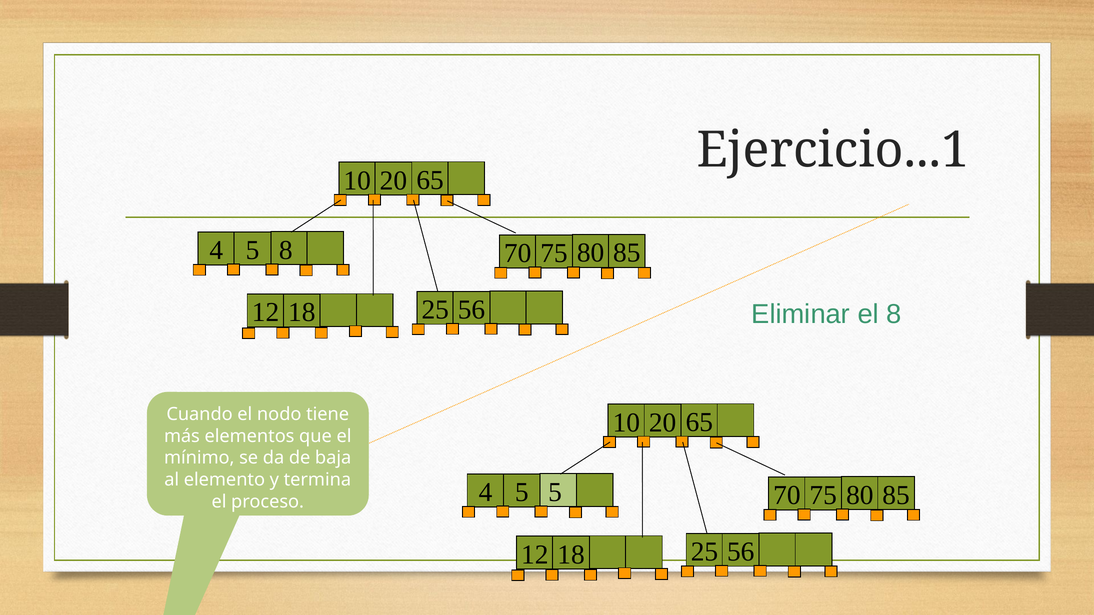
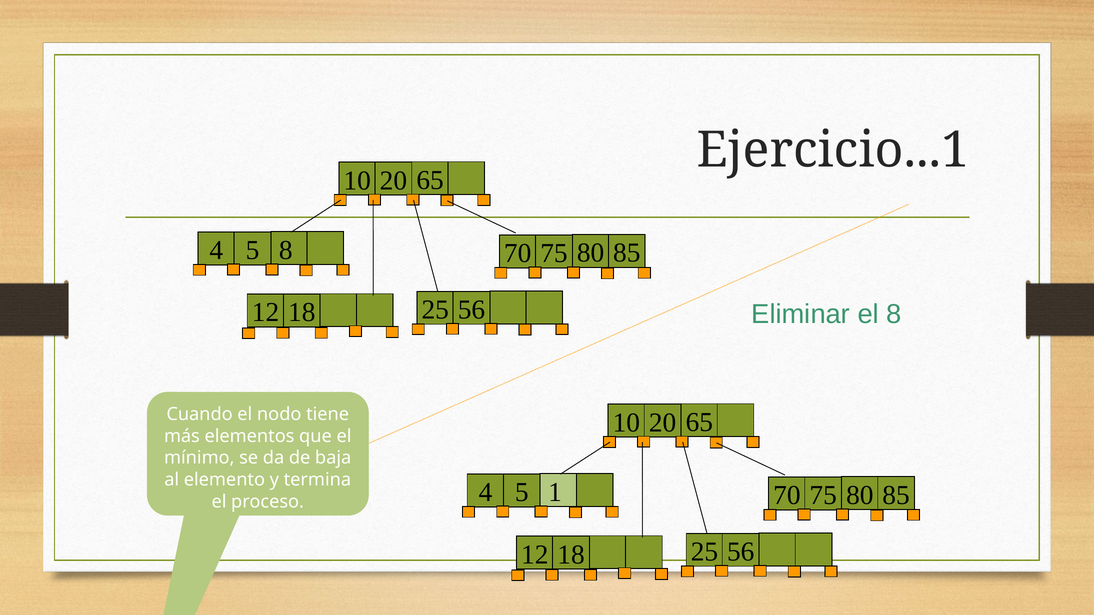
5 5: 5 -> 1 (555, 492)
